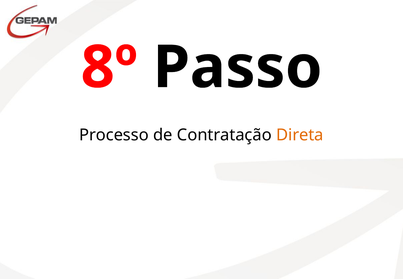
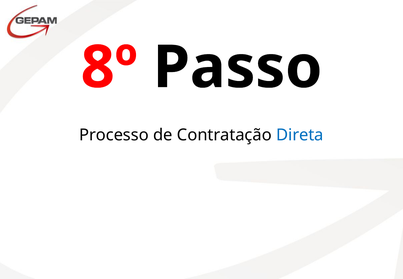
Direta colour: orange -> blue (300, 135)
